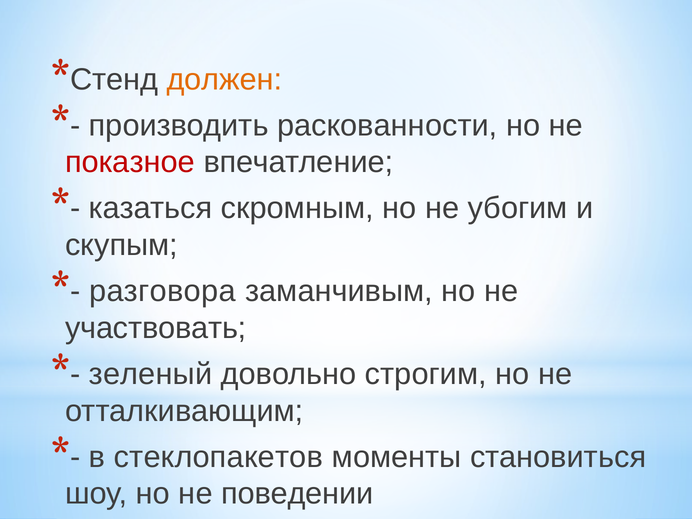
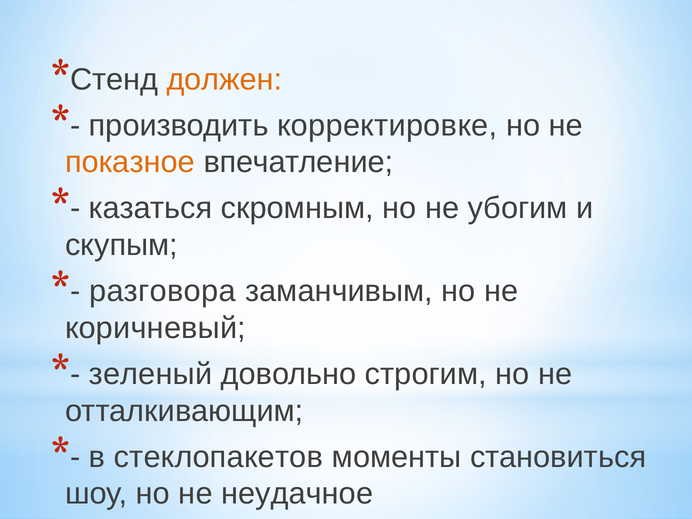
раскованности: раскованности -> корректировке (387, 125)
показное colour: red -> orange (130, 162)
участвовать: участвовать -> коричневый (156, 328)
поведении: поведении -> неудачное (297, 494)
